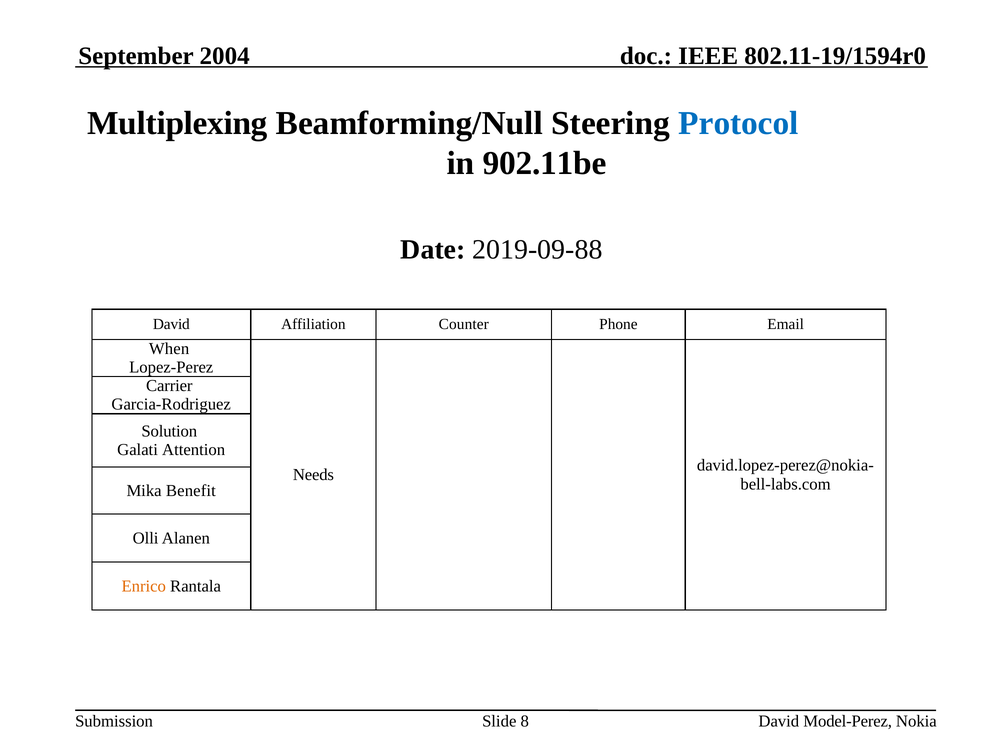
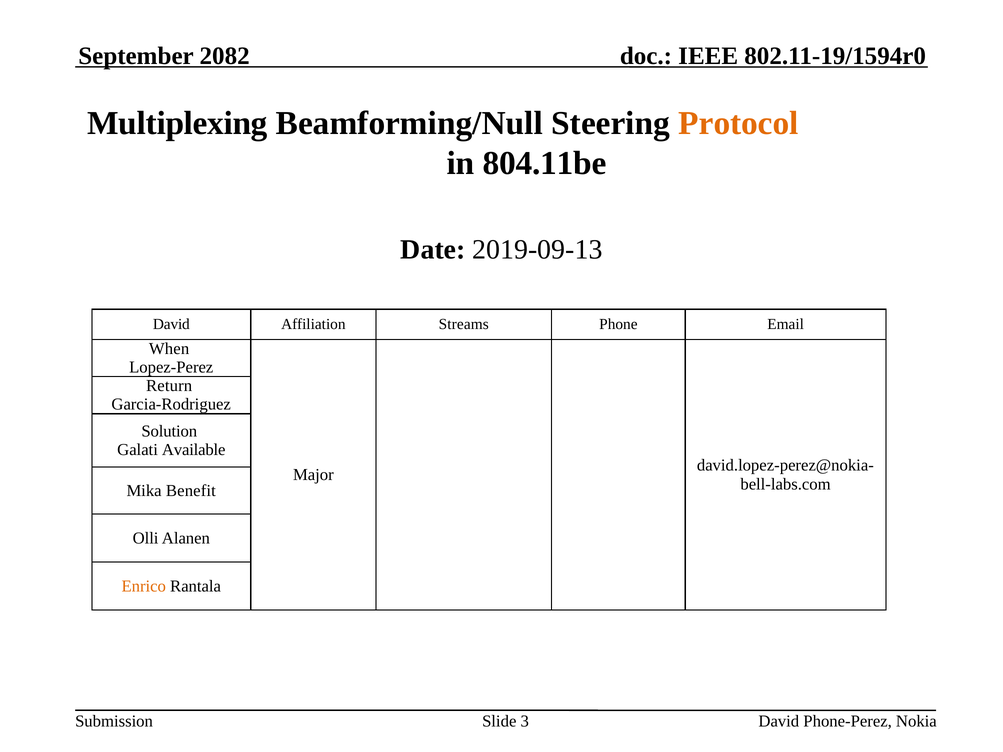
2004: 2004 -> 2082 (225, 56)
Protocol colour: blue -> orange (739, 123)
902.11be: 902.11be -> 804.11be (545, 163)
2019-09-88: 2019-09-88 -> 2019-09-13 (537, 249)
Counter: Counter -> Streams (464, 324)
Carrier: Carrier -> Return (169, 386)
Attention: Attention -> Available (194, 450)
Needs: Needs -> Major (313, 475)
8: 8 -> 3 (525, 721)
Model-Perez: Model-Perez -> Phone-Perez (848, 721)
